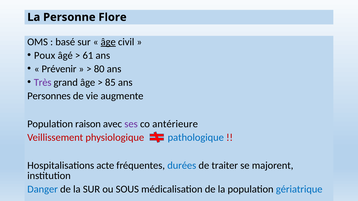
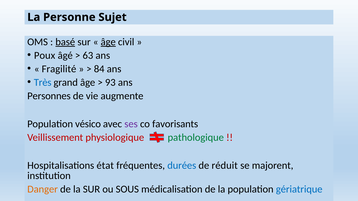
Flore: Flore -> Sujet (113, 17)
basé underline: none -> present (65, 42)
61: 61 -> 63 (88, 55)
Prévenir: Prévenir -> Fragilité (59, 69)
80: 80 -> 84 (99, 69)
Très colour: purple -> blue (43, 82)
85: 85 -> 93 (110, 82)
raison: raison -> vésico (88, 124)
antérieure: antérieure -> favorisants (175, 124)
pathologique colour: blue -> green (196, 138)
acte: acte -> état (105, 166)
traiter: traiter -> réduit (225, 166)
Danger colour: blue -> orange (43, 189)
